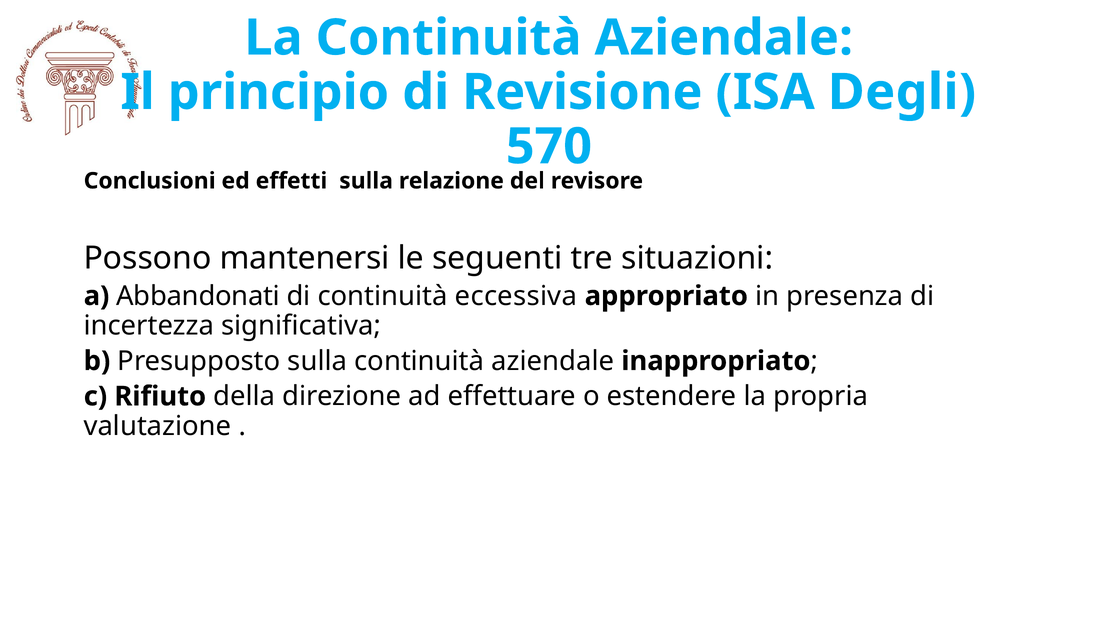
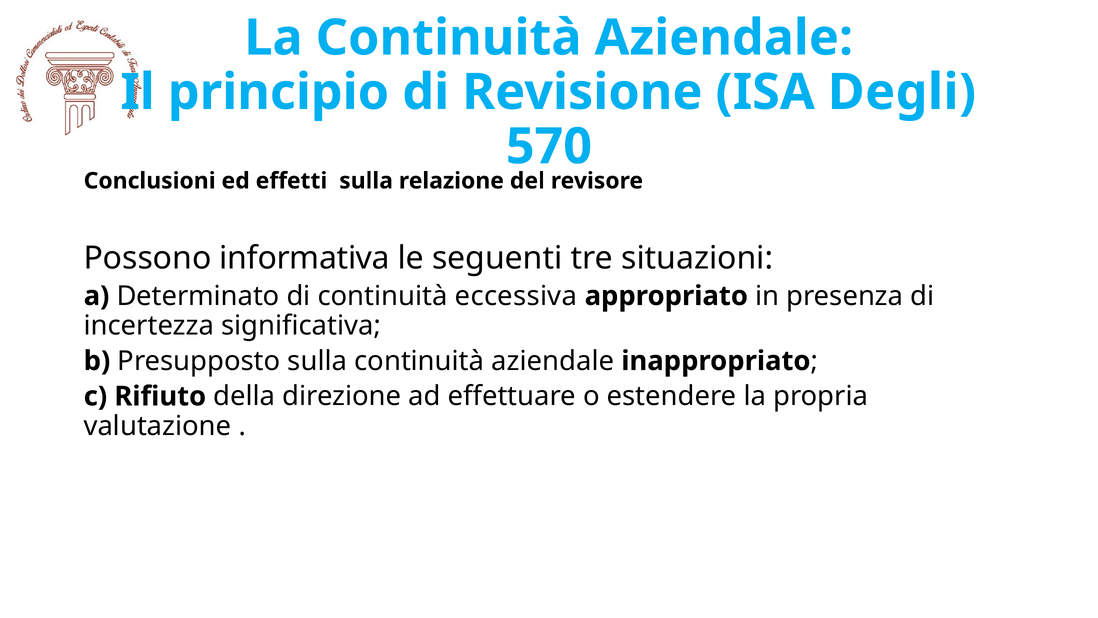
mantenersi: mantenersi -> informativa (305, 258)
Abbandonati: Abbandonati -> Determinato (198, 296)
